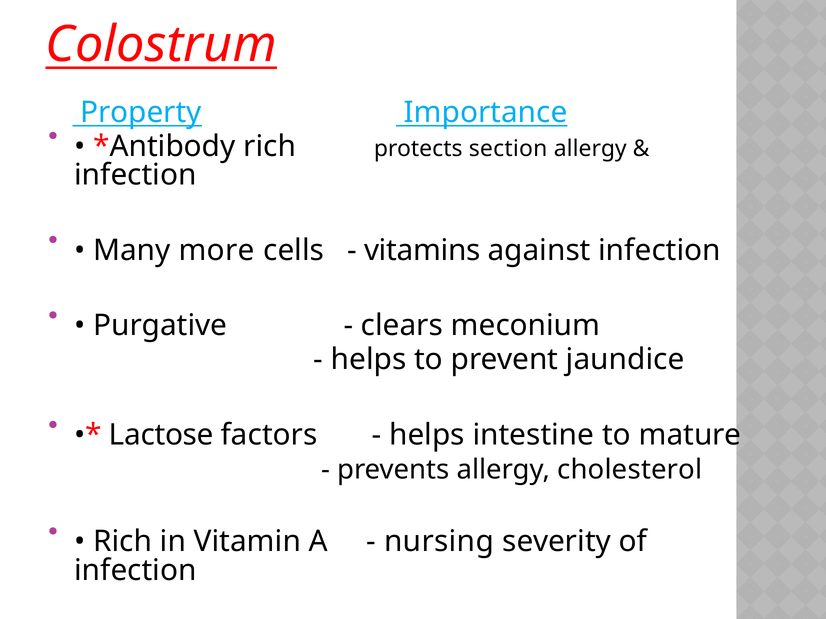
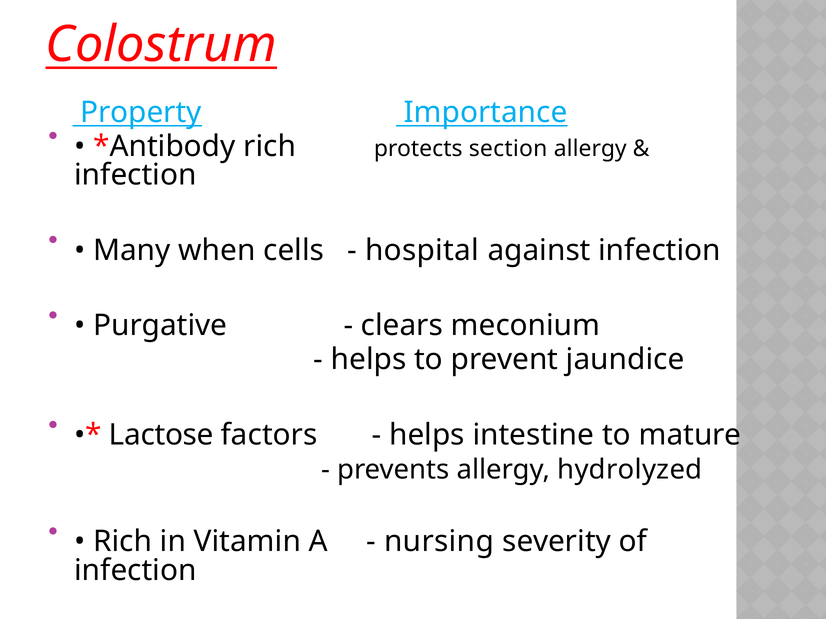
more: more -> when (217, 250)
vitamins: vitamins -> hospital (422, 250)
cholesterol: cholesterol -> hydrolyzed (630, 470)
